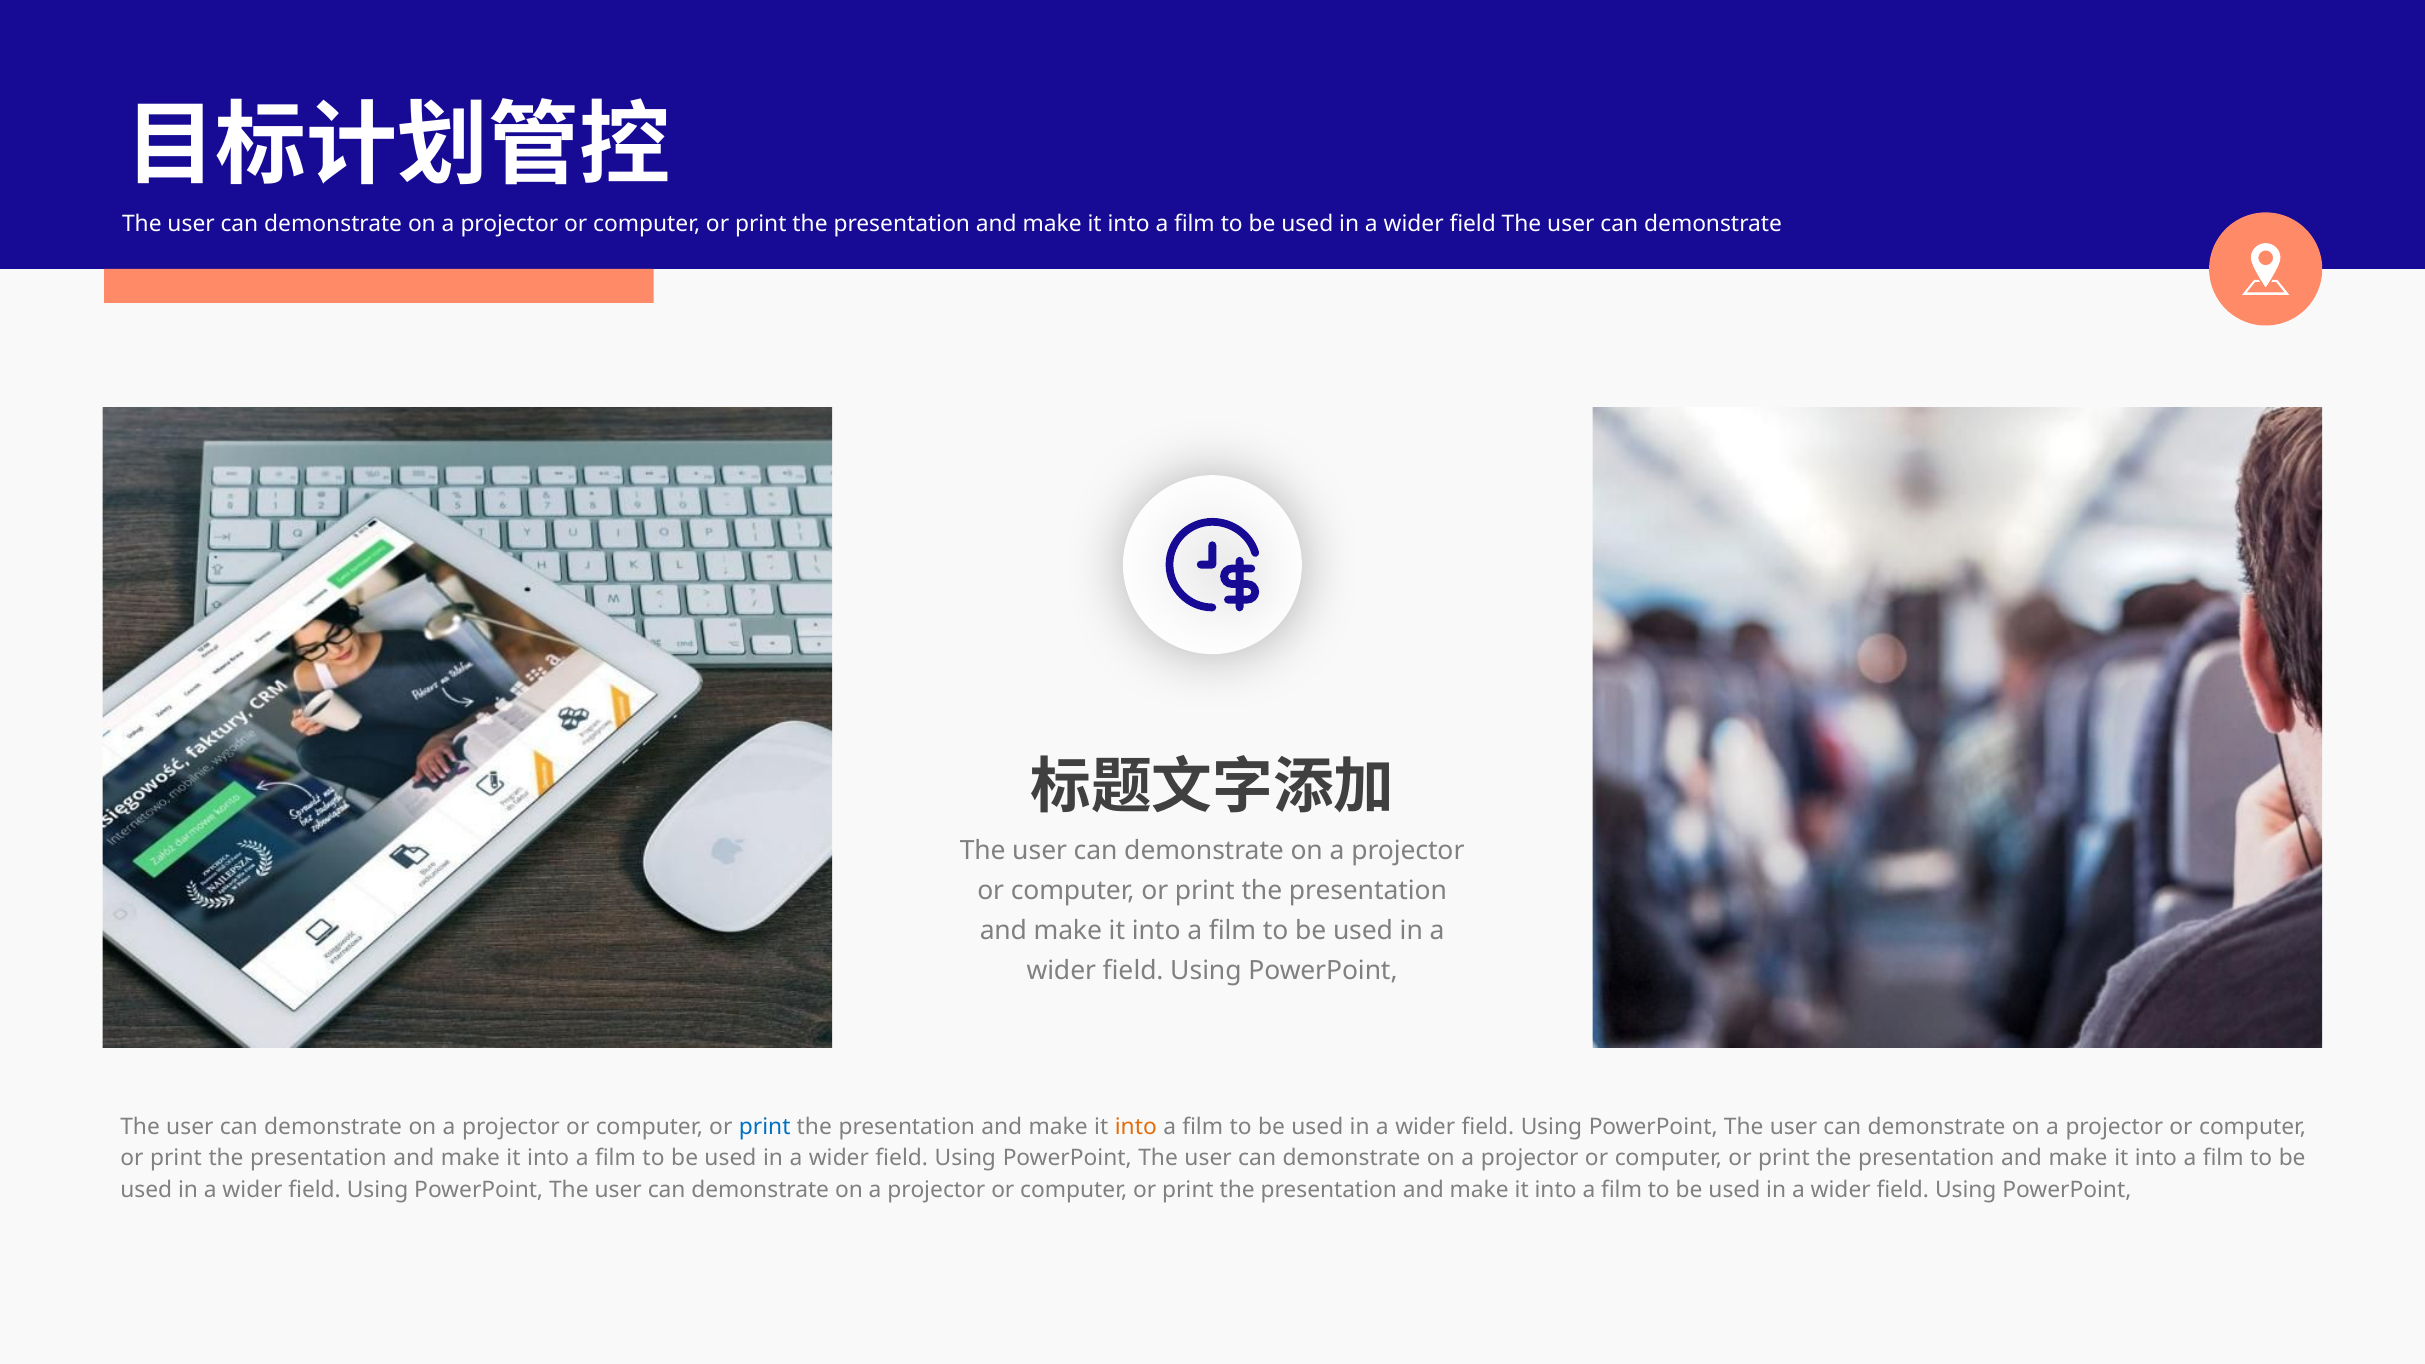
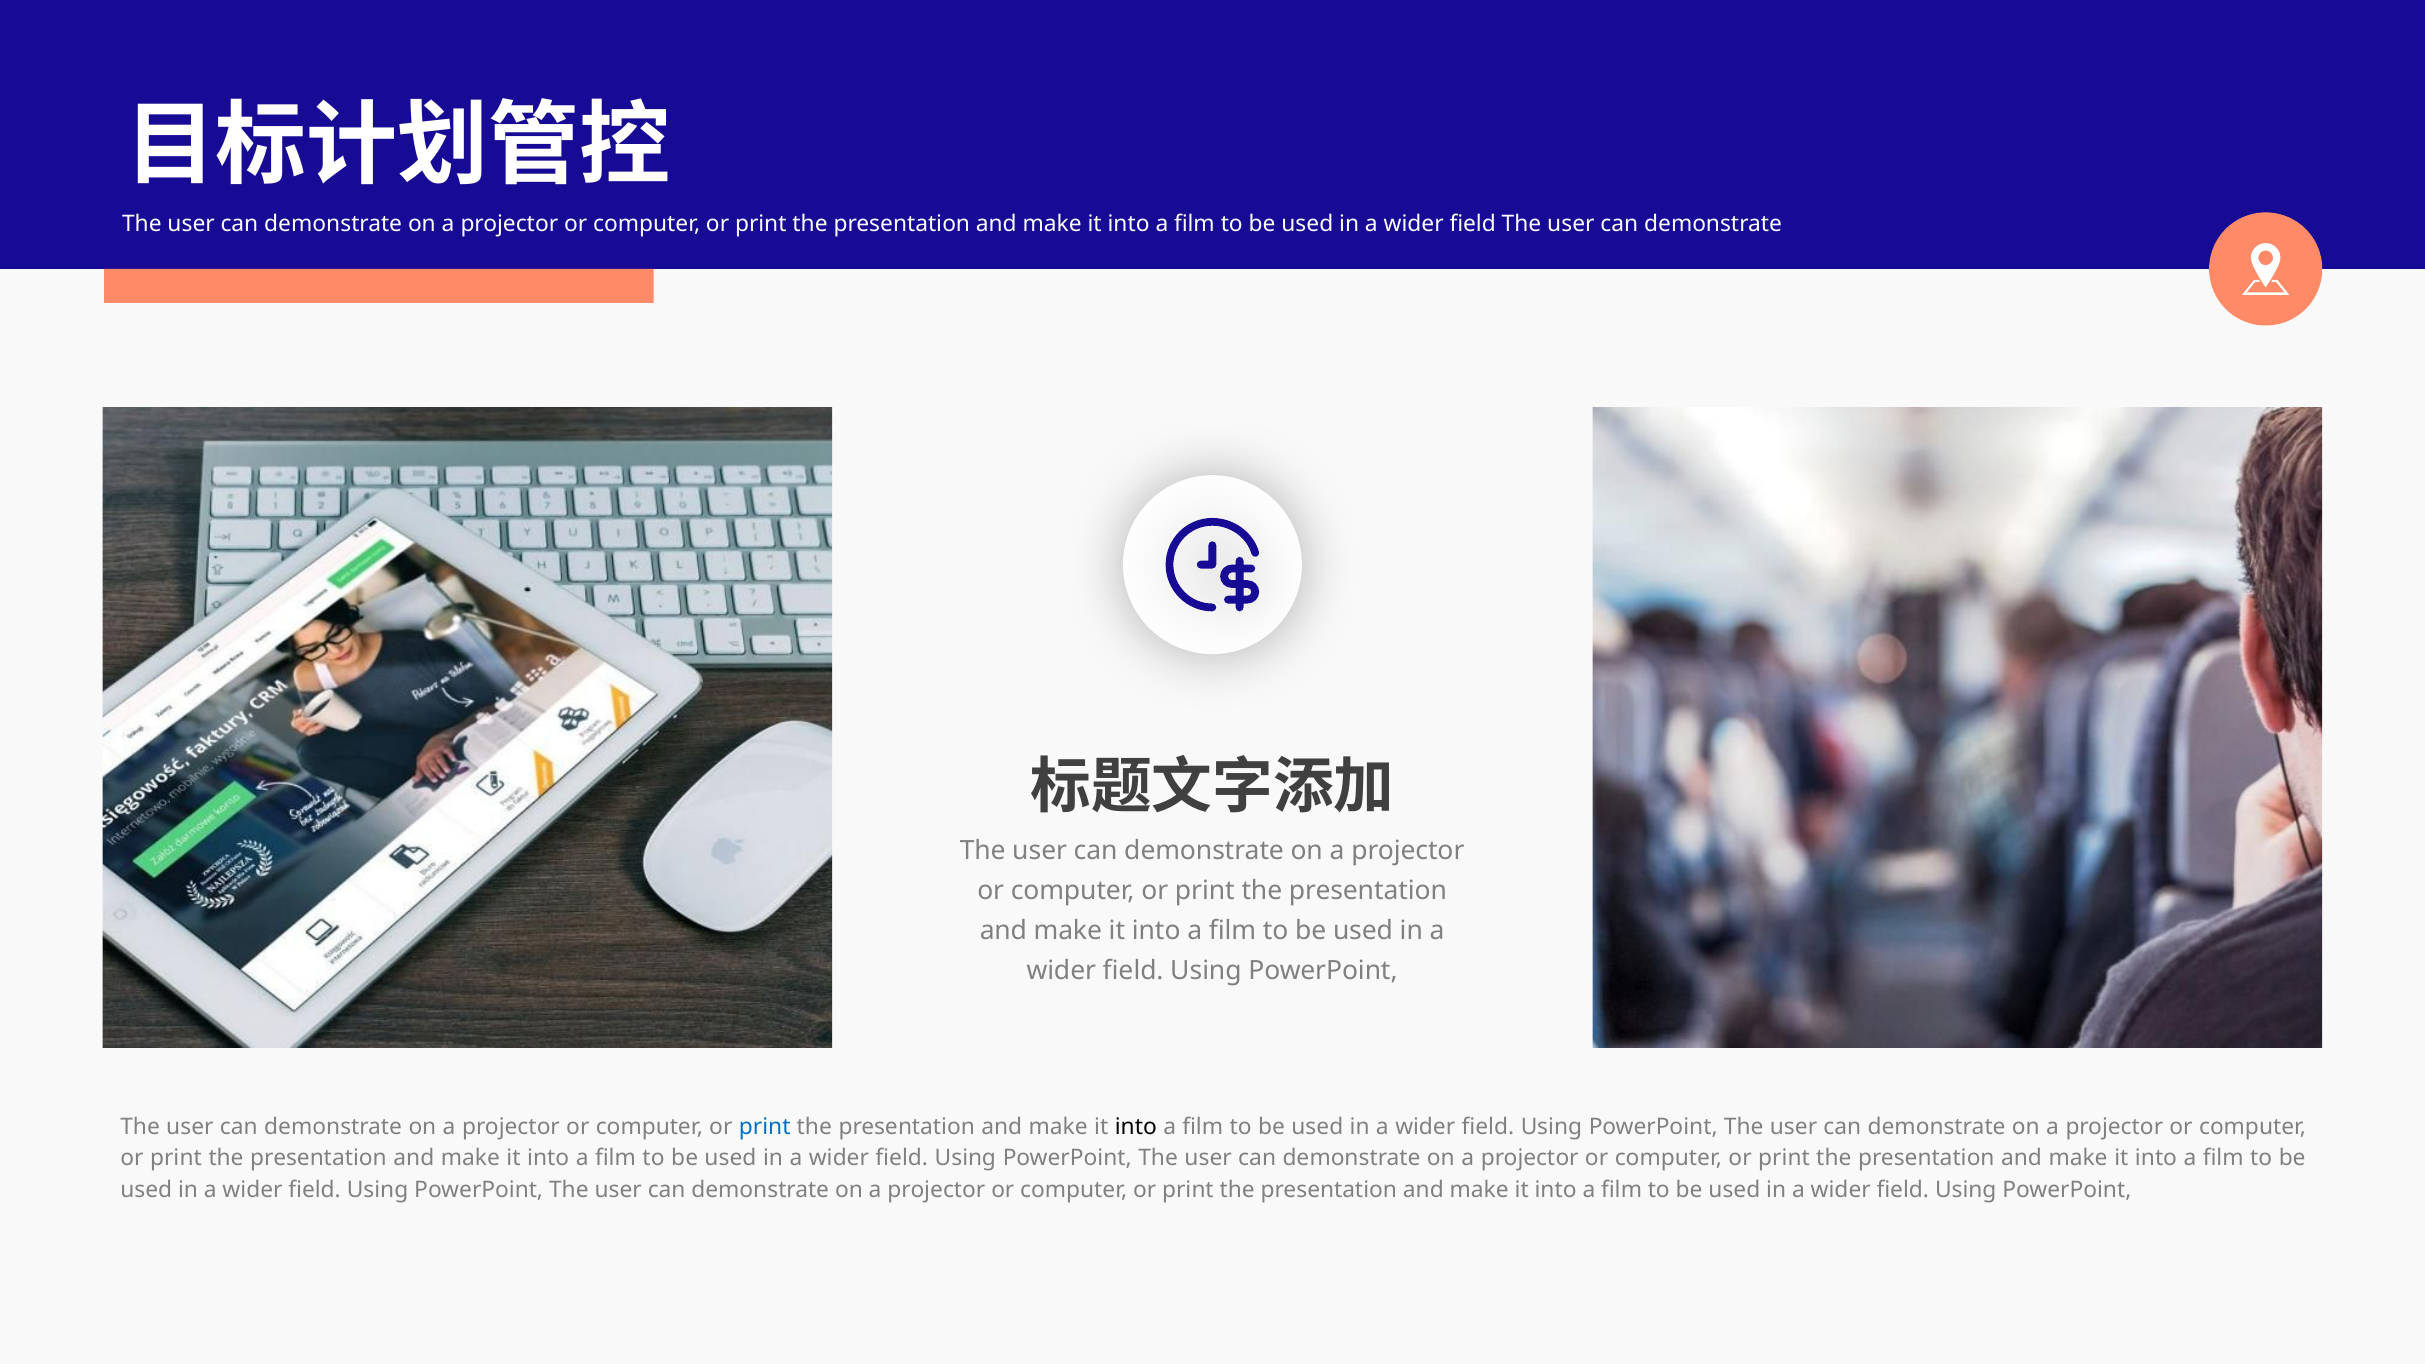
into colour: orange -> black (1136, 1127)
